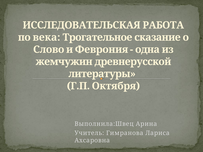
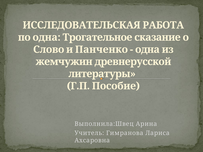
по века: века -> одна (47, 37)
Феврония: Феврония -> Панченко (101, 50)
Октября: Октября -> Пособие (116, 86)
